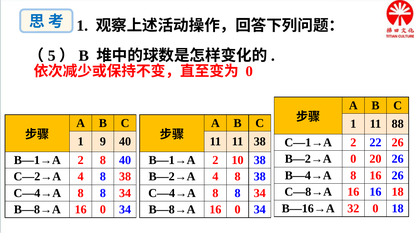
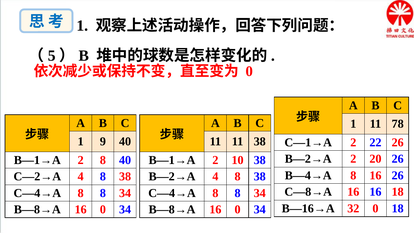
88: 88 -> 78 (398, 124)
B—2→A 0: 0 -> 2 (353, 159)
